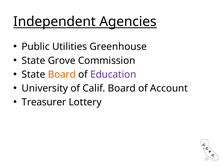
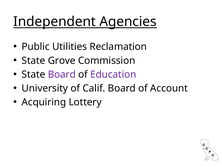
Greenhouse: Greenhouse -> Reclamation (118, 47)
Board colour: orange -> purple (62, 74)
Treasurer: Treasurer -> Acquiring (44, 102)
